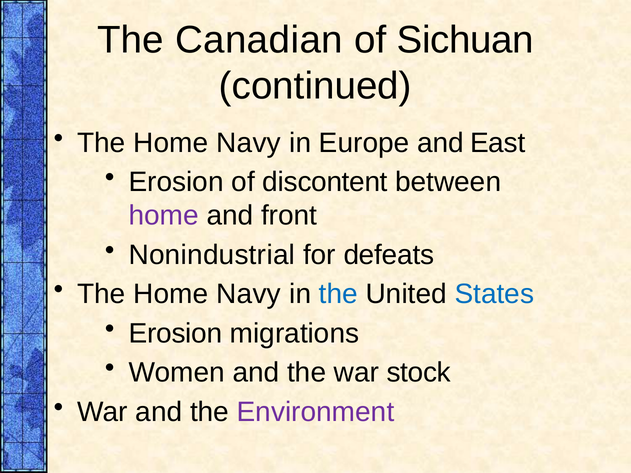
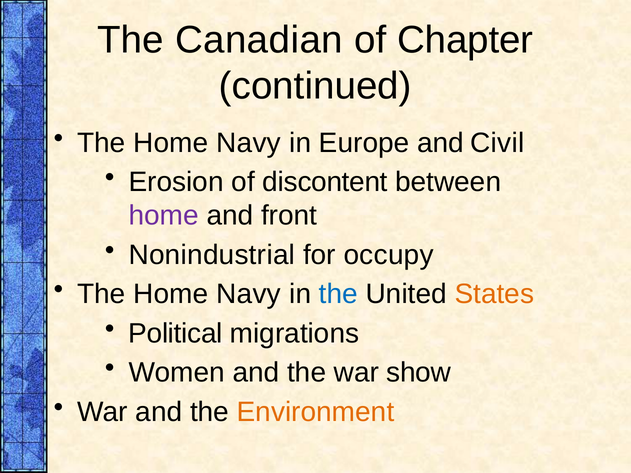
Sichuan: Sichuan -> Chapter (465, 40)
East: East -> Civil (497, 143)
defeats: defeats -> occupy (389, 255)
States colour: blue -> orange (494, 294)
Erosion: Erosion -> Political (175, 334)
stock: stock -> show (419, 373)
Environment colour: purple -> orange (316, 412)
